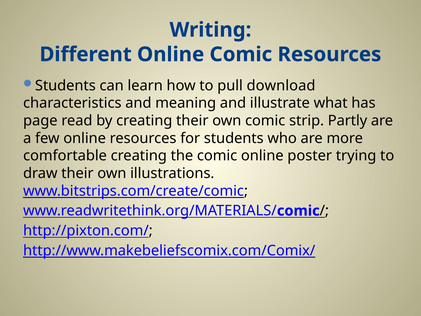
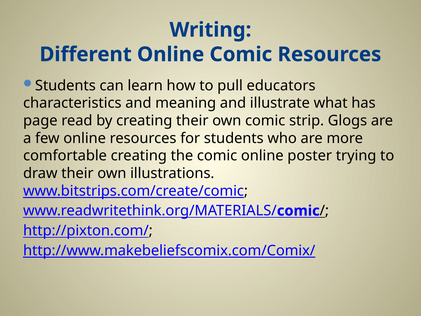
download: download -> educators (281, 86)
Partly: Partly -> Glogs (347, 121)
